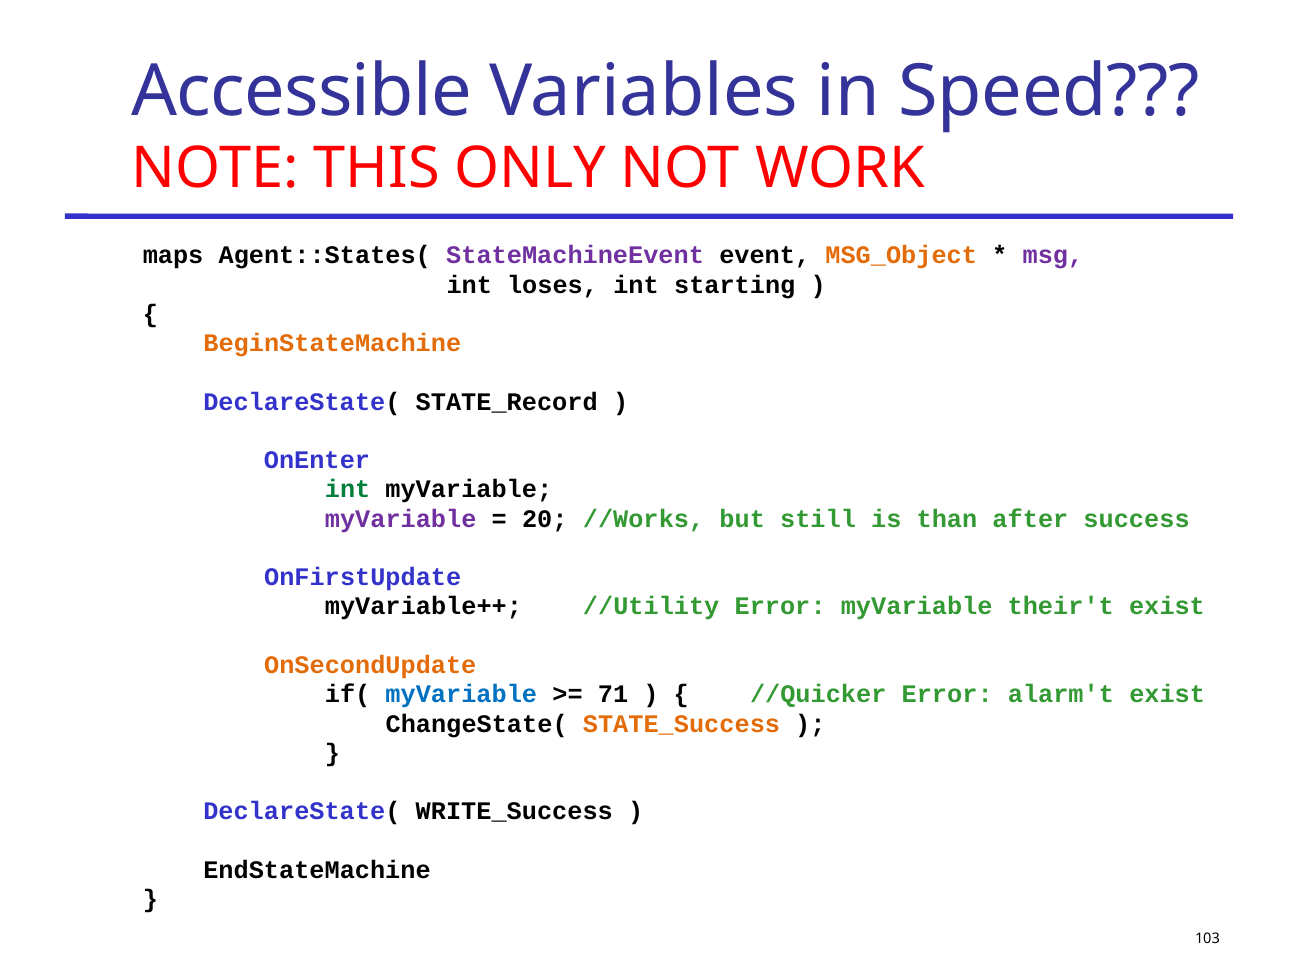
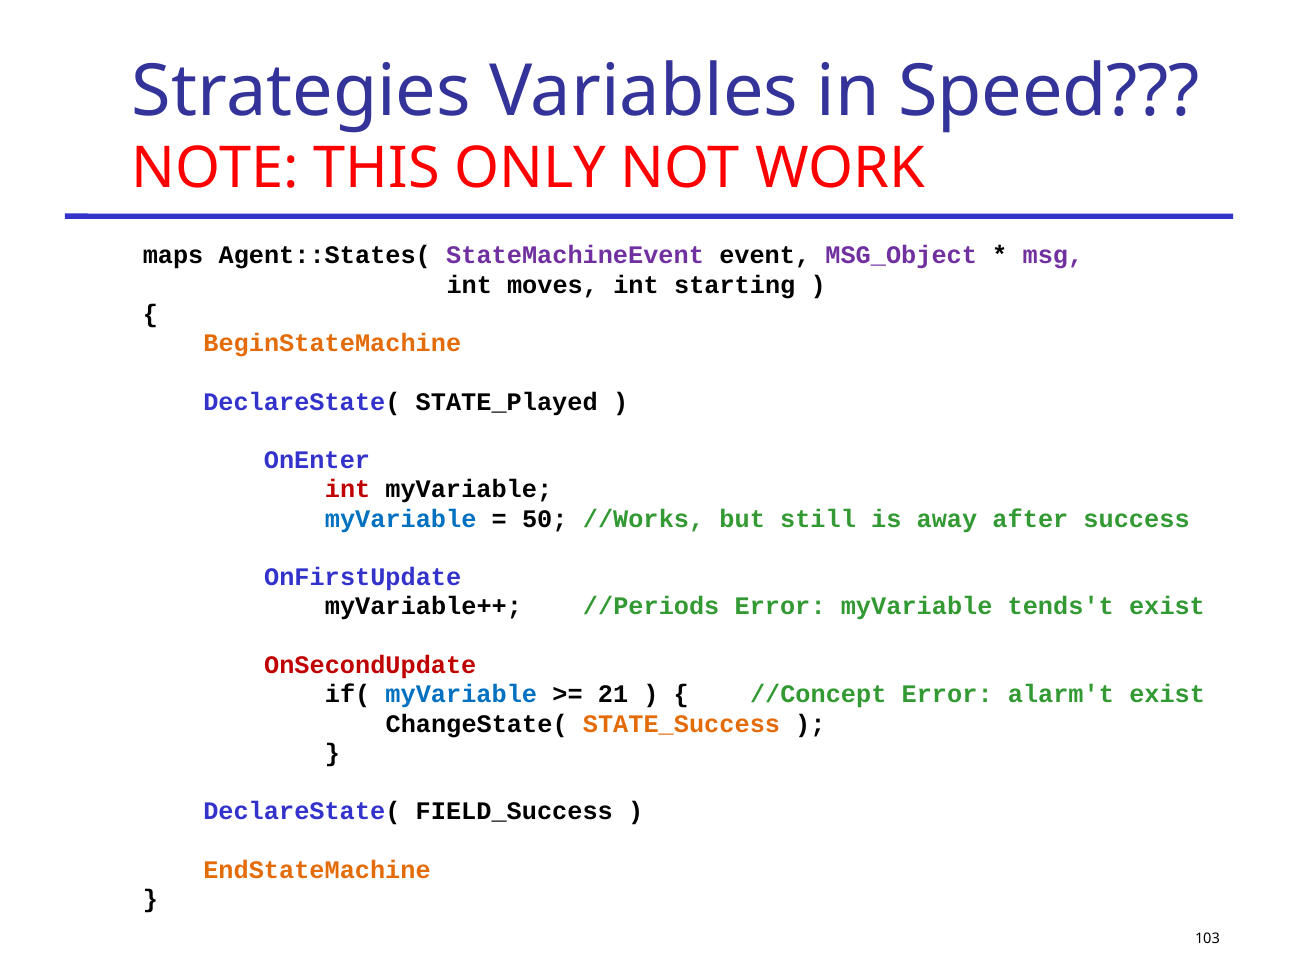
Accessible: Accessible -> Strategies (301, 92)
MSG_Object colour: orange -> purple (901, 256)
loses: loses -> moves (553, 285)
STATE_Record: STATE_Record -> STATE_Played (507, 402)
int colour: green -> red (348, 490)
myVariable colour: purple -> blue (401, 519)
20: 20 -> 50 (545, 519)
than: than -> away (947, 519)
//Utility: //Utility -> //Periods (651, 607)
their't: their't -> tends't (1061, 607)
OnSecondUpdate colour: orange -> red (370, 666)
71: 71 -> 21 (613, 695)
//Quicker: //Quicker -> //Concept (818, 695)
WRITE_Success: WRITE_Success -> FIELD_Success (514, 812)
EndStateMachine colour: black -> orange (317, 870)
